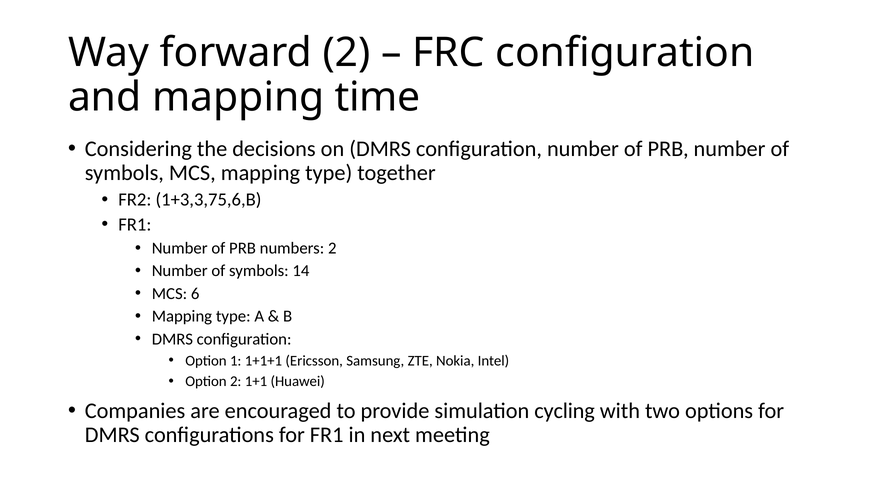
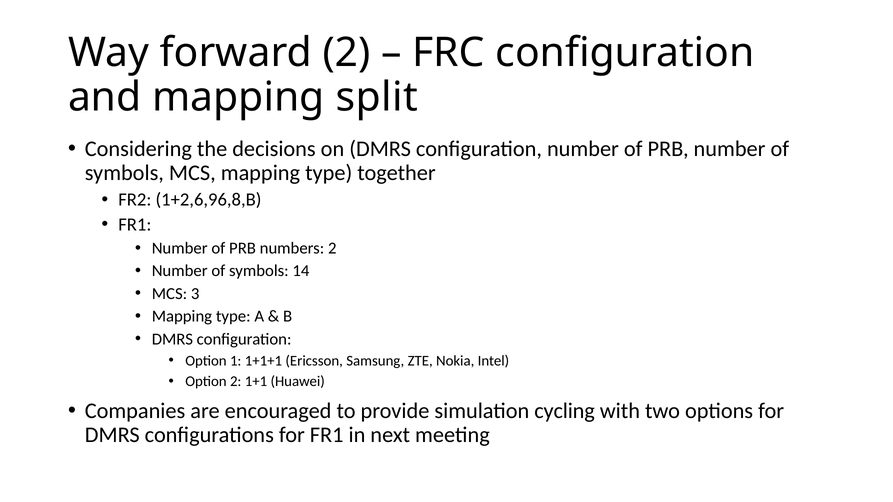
time: time -> split (377, 97)
1+3,3,75,6,B: 1+3,3,75,6,B -> 1+2,6,96,8,B (208, 200)
6: 6 -> 3 (195, 294)
